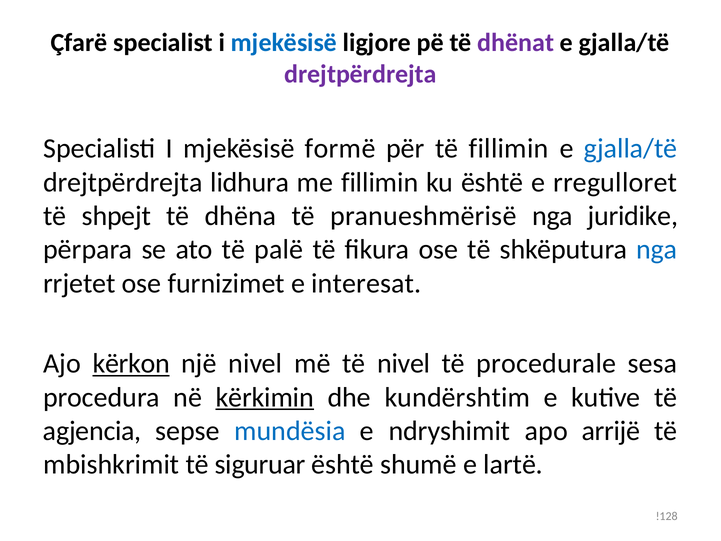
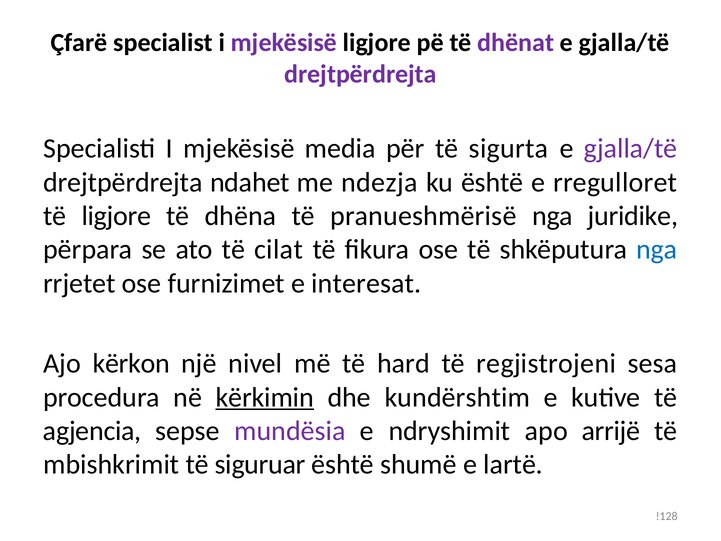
mjekësisë colour: blue -> purple (284, 43)
formë: formë -> media (340, 149)
të fillimin: fillimin -> sigurta (509, 149)
gjalla/të colour: blue -> purple (631, 149)
lidhura: lidhura -> ndahet (250, 182)
me fillimin: fillimin -> ndezja (379, 182)
të shpejt: shpejt -> ligjore (116, 216)
palë: palë -> cilat (279, 250)
kërkon underline: present -> none (131, 363)
të nivel: nivel -> hard (404, 363)
procedurale: procedurale -> regjistrojeni (546, 363)
mundësia colour: blue -> purple (290, 431)
